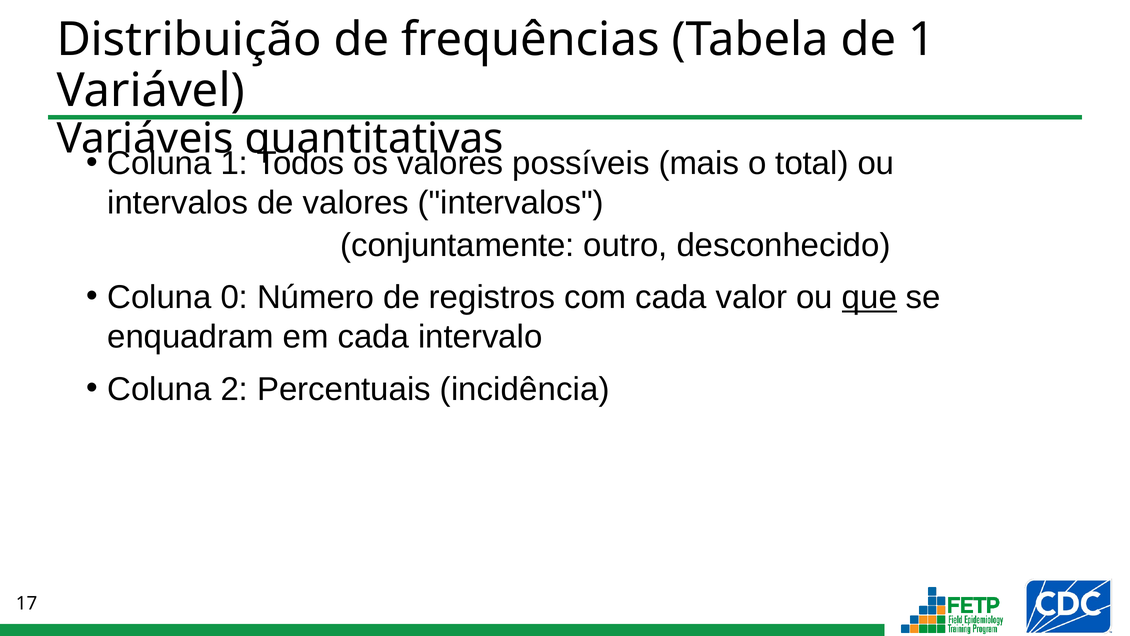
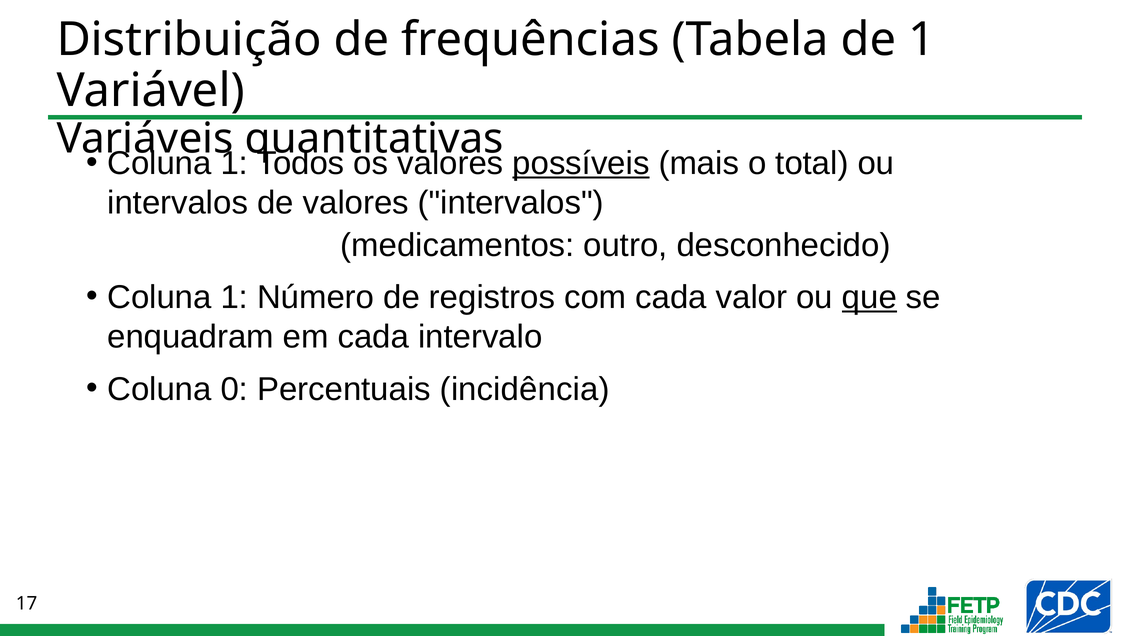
possíveis underline: none -> present (581, 163)
conjuntamente: conjuntamente -> medicamentos (457, 245)
0: 0 -> 1 (234, 297)
2: 2 -> 0 (234, 389)
